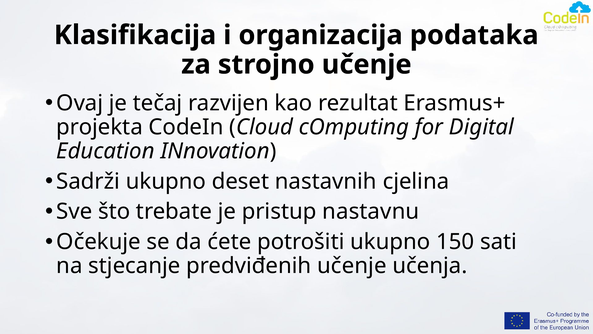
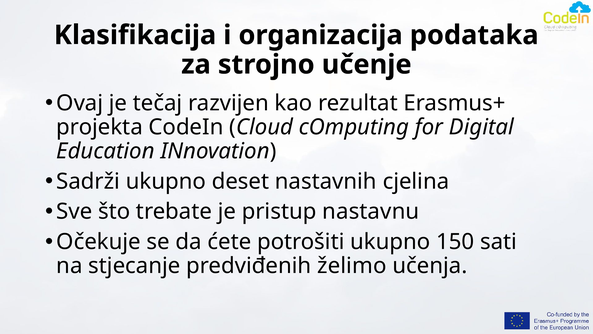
predviđenih učenje: učenje -> želimo (352, 266)
